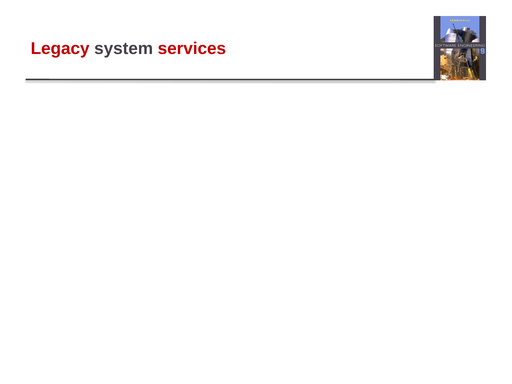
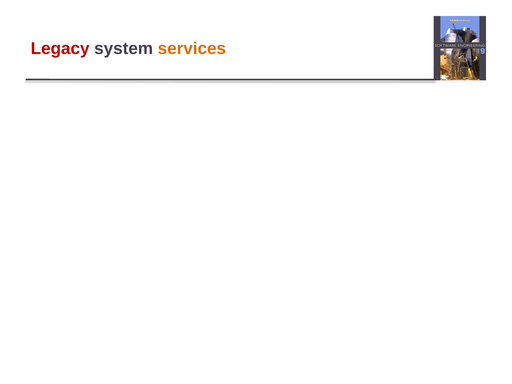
services colour: red -> orange (192, 49)
